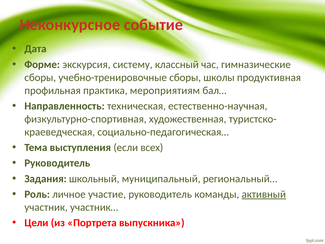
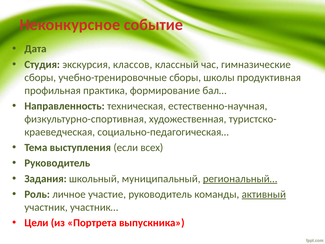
Форме: Форме -> Студия (42, 64)
систему: систему -> классов (133, 64)
мероприятиям: мероприятиям -> формирование (165, 90)
региональный… underline: none -> present (240, 179)
